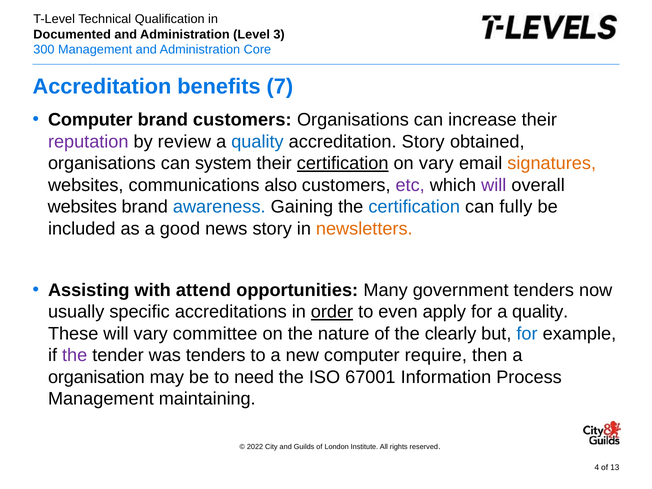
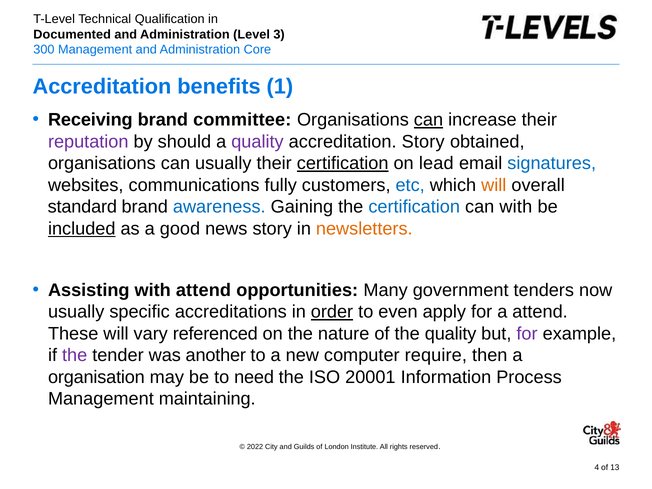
7: 7 -> 1 (280, 86)
Computer: Computer -> Receiving (90, 120)
brand customers: customers -> committee (242, 120)
can underline: none -> present (428, 120)
review: review -> should (184, 142)
quality colour: blue -> purple (257, 142)
can system: system -> usually (223, 163)
on vary: vary -> lead (436, 163)
signatures colour: orange -> blue (552, 163)
also: also -> fully (281, 185)
etc colour: purple -> blue (410, 185)
will colour: purple -> orange (494, 185)
websites: websites -> standard (82, 207)
can fully: fully -> with (516, 207)
included underline: none -> present (82, 229)
for a quality: quality -> attend (540, 312)
committee: committee -> referenced (215, 334)
the clearly: clearly -> quality (451, 334)
for colour: blue -> purple (527, 334)
was tenders: tenders -> another (216, 355)
67001: 67001 -> 20001 (370, 377)
